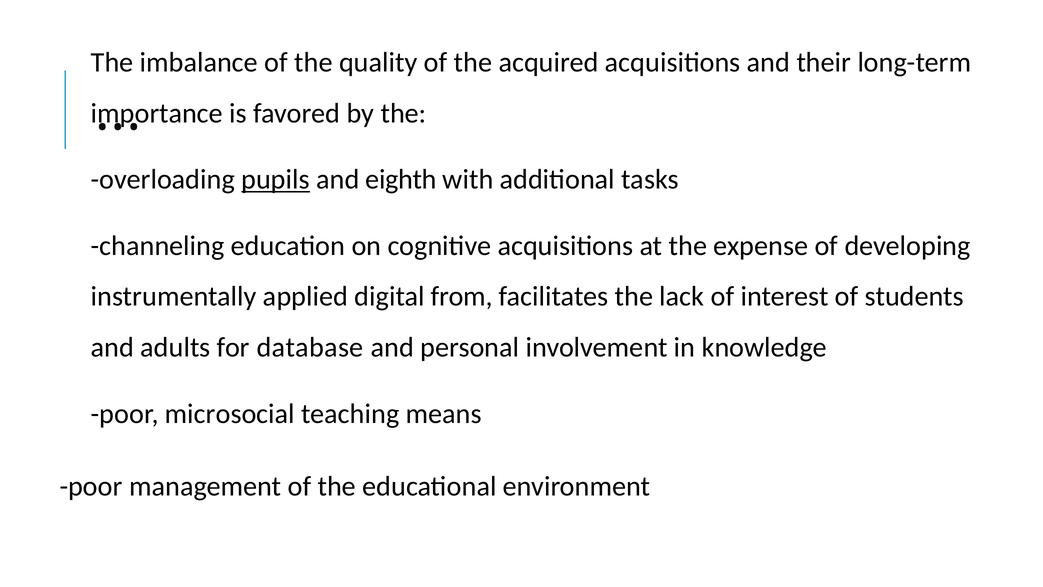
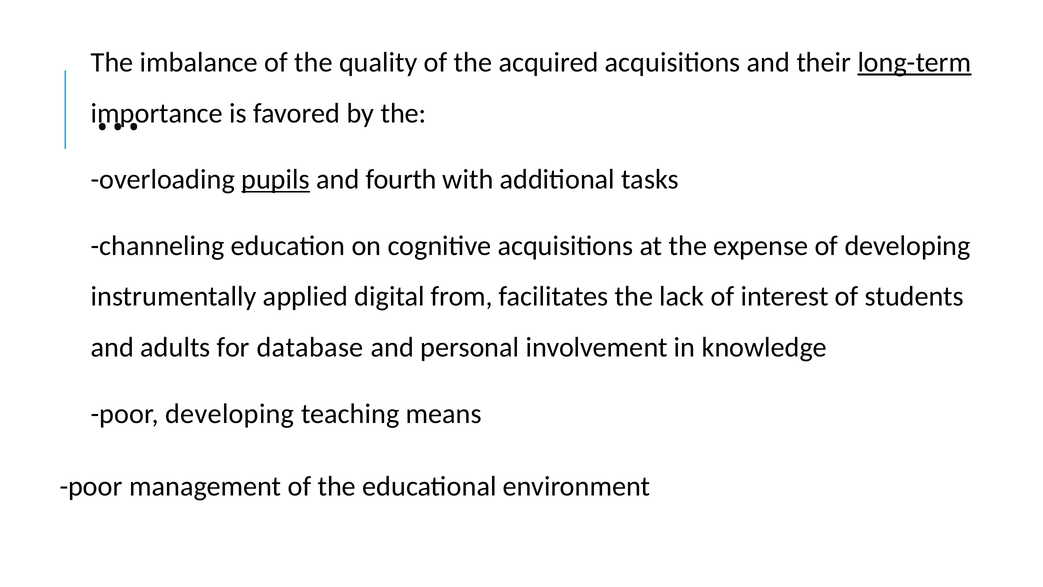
long-term underline: none -> present (914, 62)
eighth: eighth -> fourth (401, 179)
poor microsocial: microsocial -> developing (230, 414)
